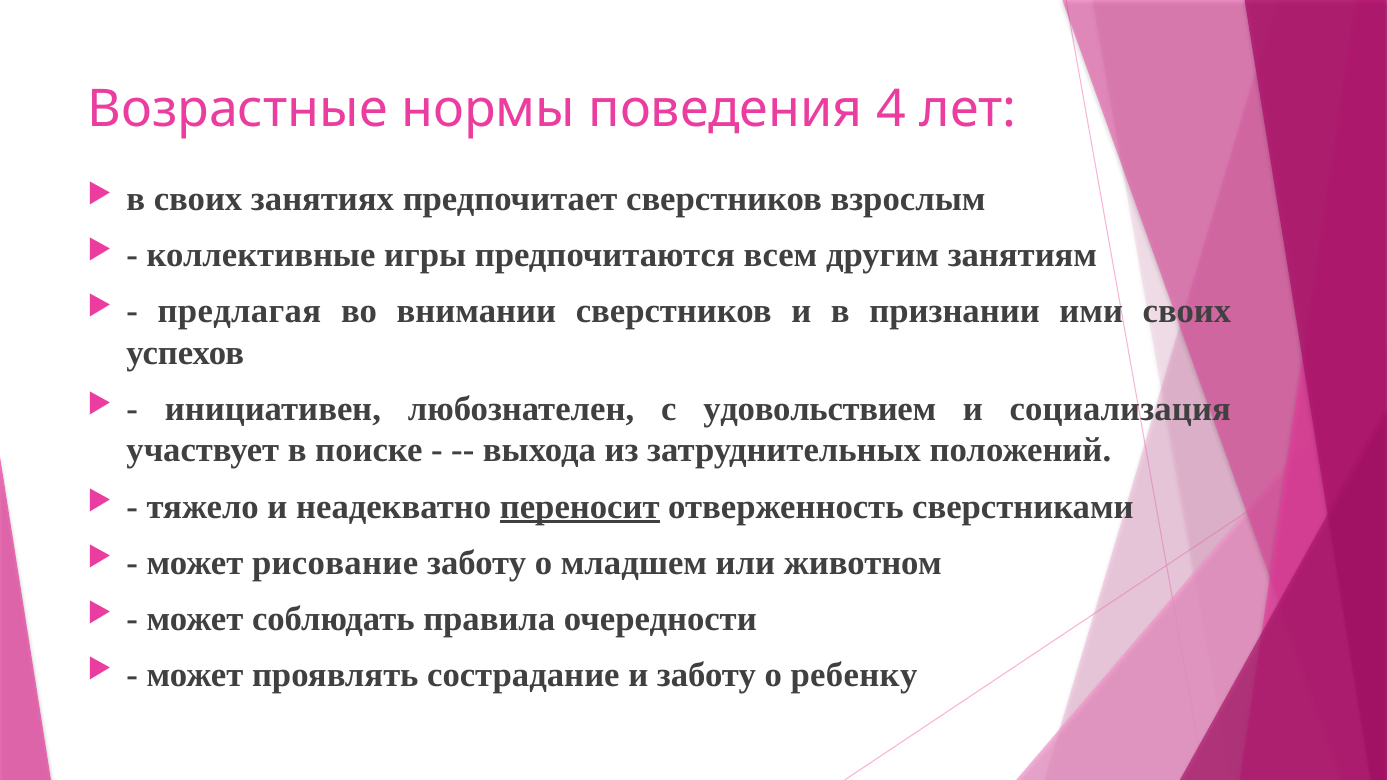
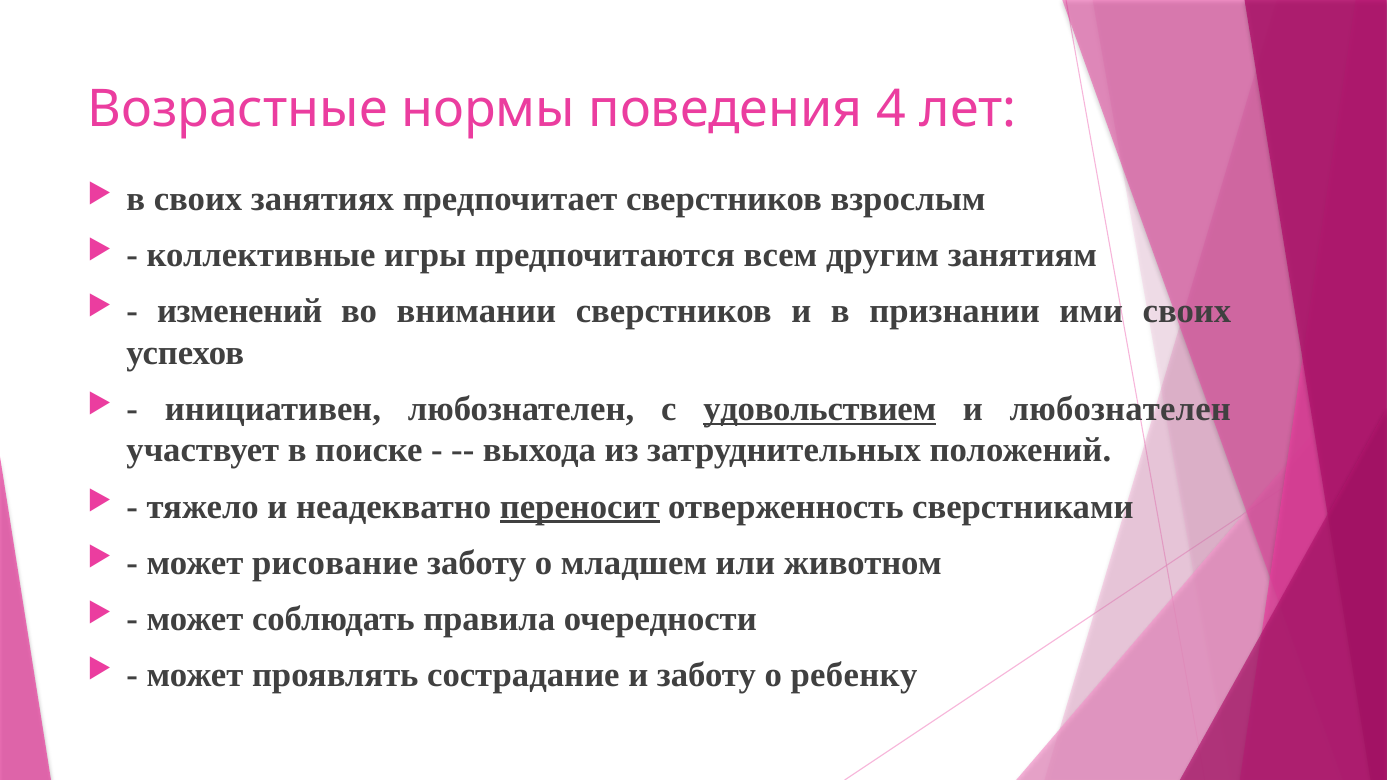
предлагая: предлагая -> изменений (240, 311)
удовольствием underline: none -> present (820, 409)
и социализация: социализация -> любознателен (1120, 409)
